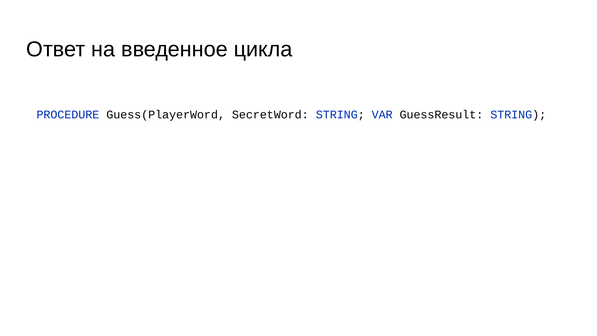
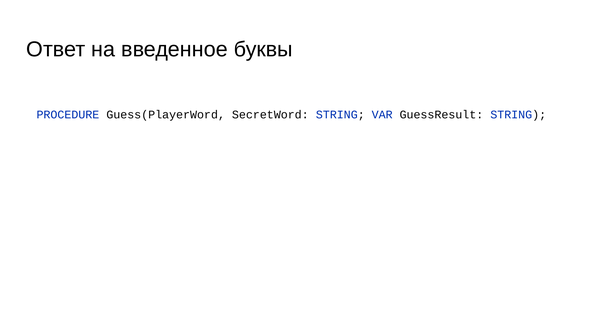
цикла: цикла -> буквы (263, 49)
